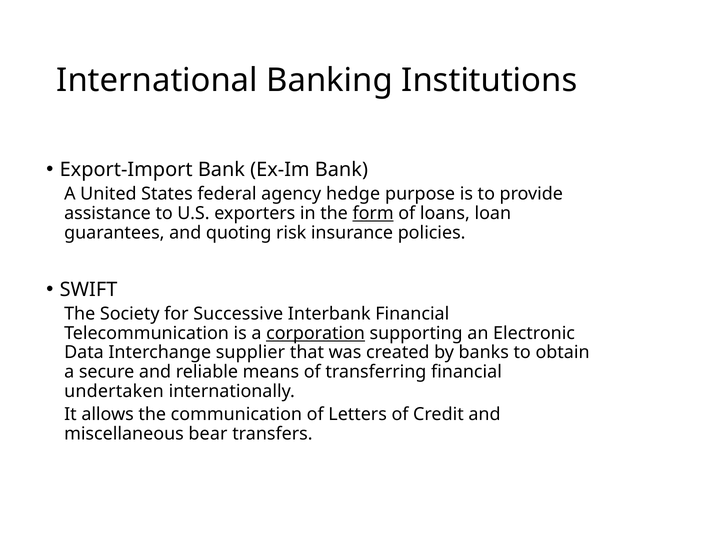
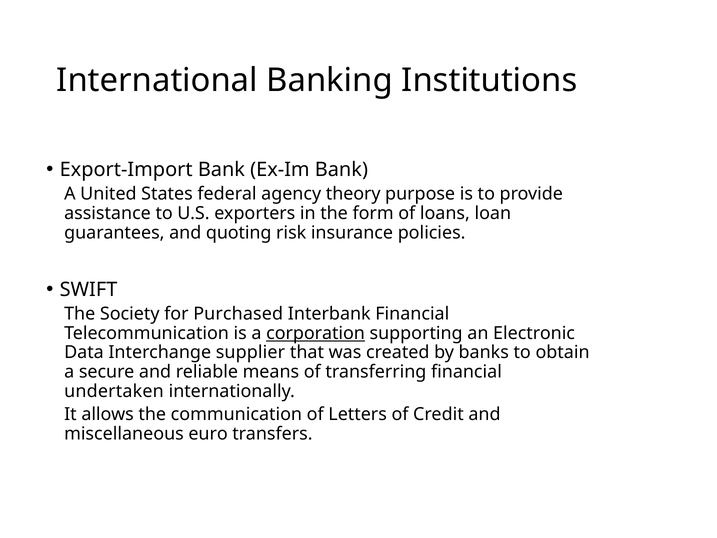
hedge: hedge -> theory (353, 194)
form underline: present -> none (373, 213)
Successive: Successive -> Purchased (238, 314)
bear: bear -> euro (208, 434)
